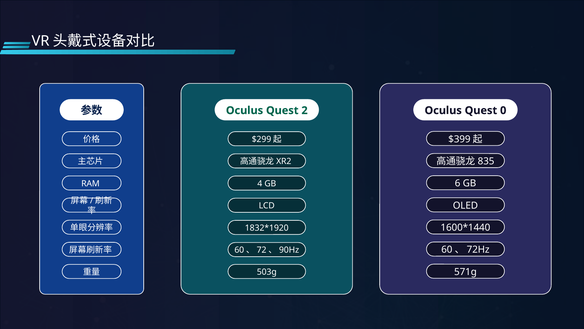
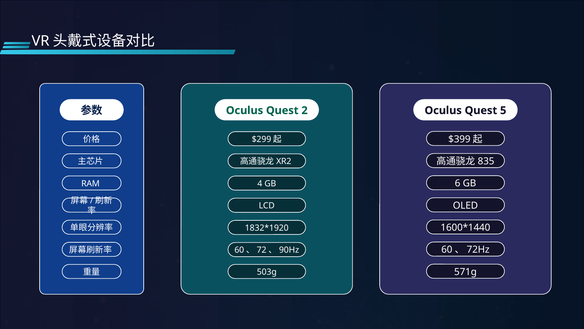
0: 0 -> 5 (503, 110)
